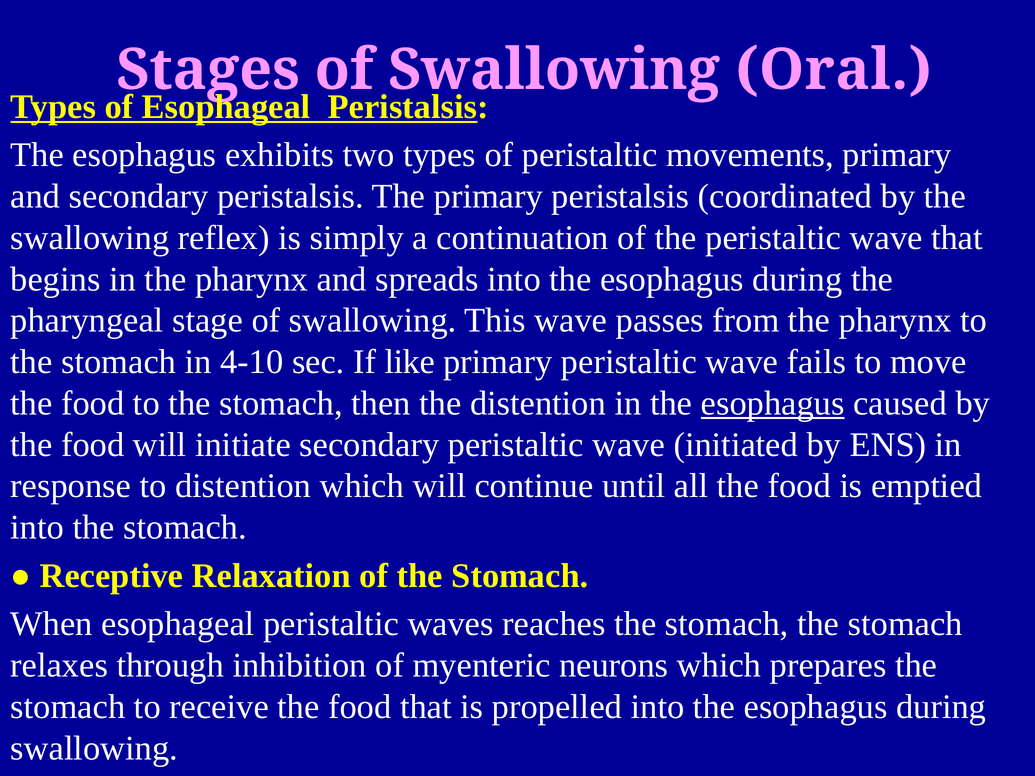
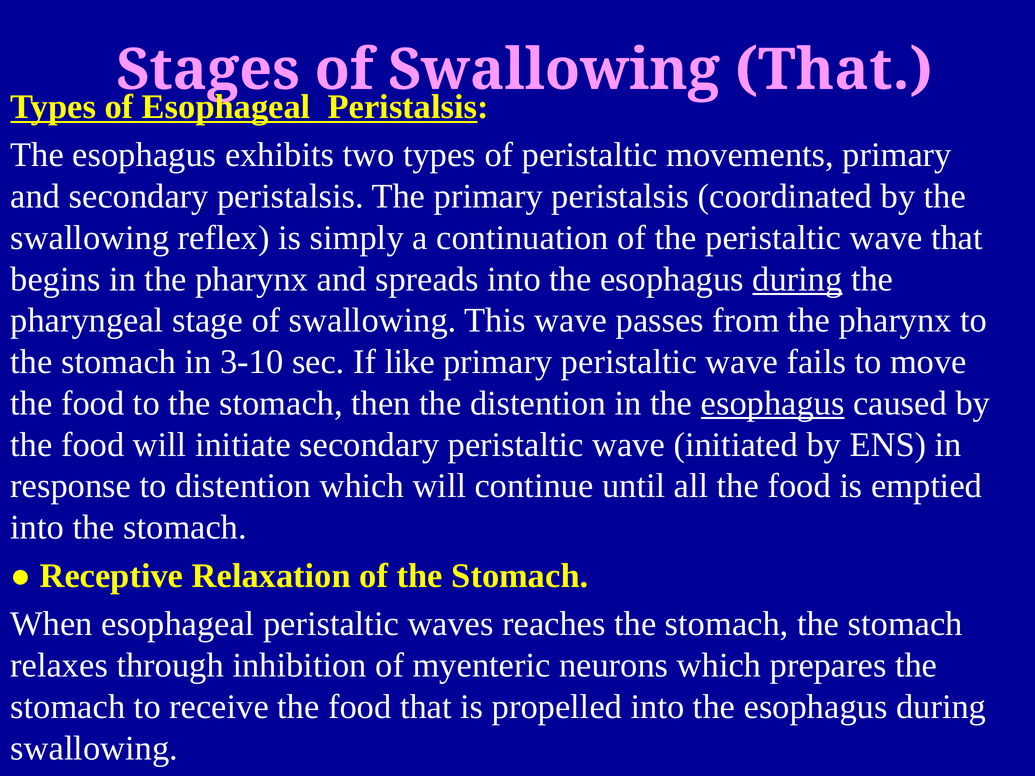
Oral: Oral -> That (834, 70)
during underline: none -> present (797, 279)
4-10: 4-10 -> 3-10 (252, 362)
